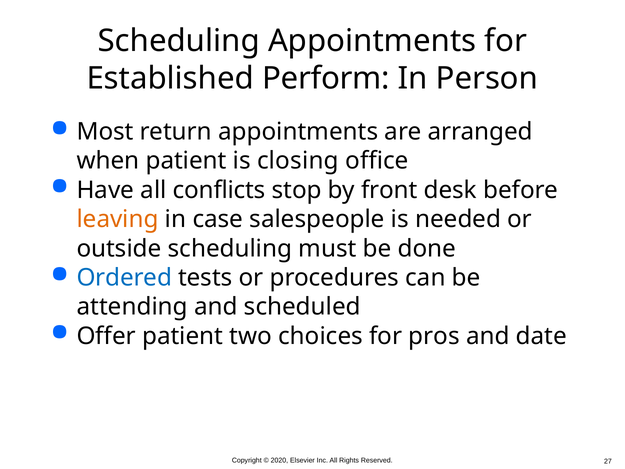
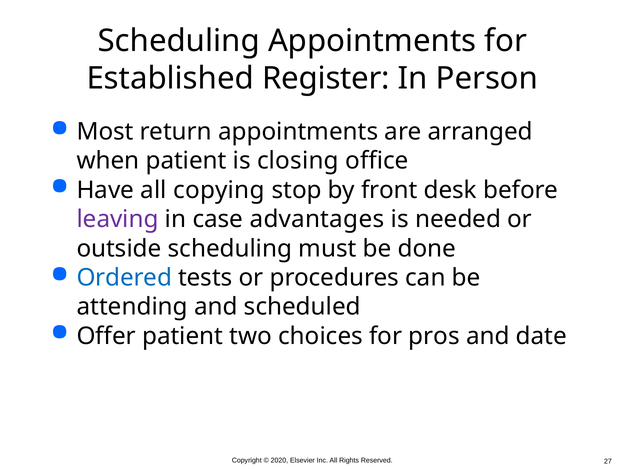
Perform: Perform -> Register (326, 78)
conflicts: conflicts -> copying (219, 190)
leaving colour: orange -> purple (118, 219)
salespeople: salespeople -> advantages (317, 219)
